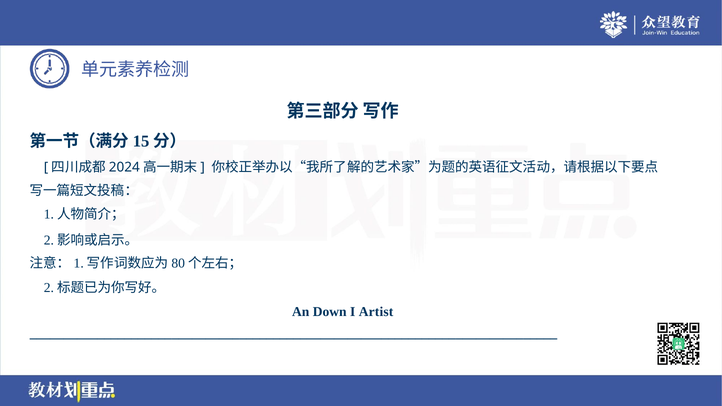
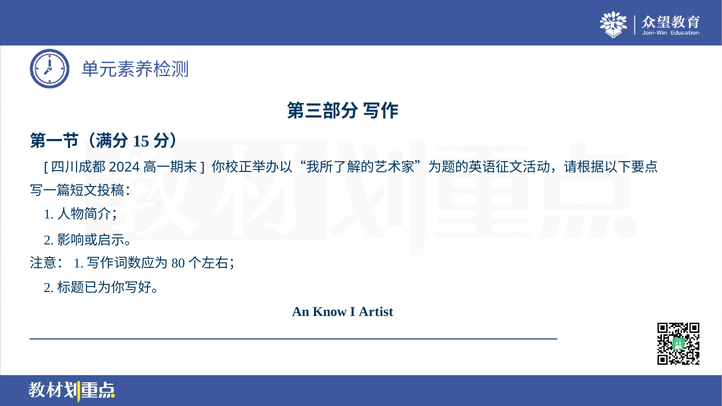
Down: Down -> Know (330, 312)
